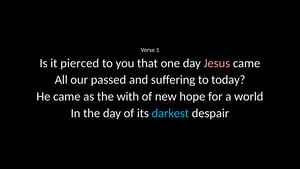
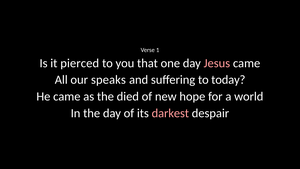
passed: passed -> speaks (108, 80)
with: with -> died (128, 96)
darkest colour: light blue -> pink (170, 113)
